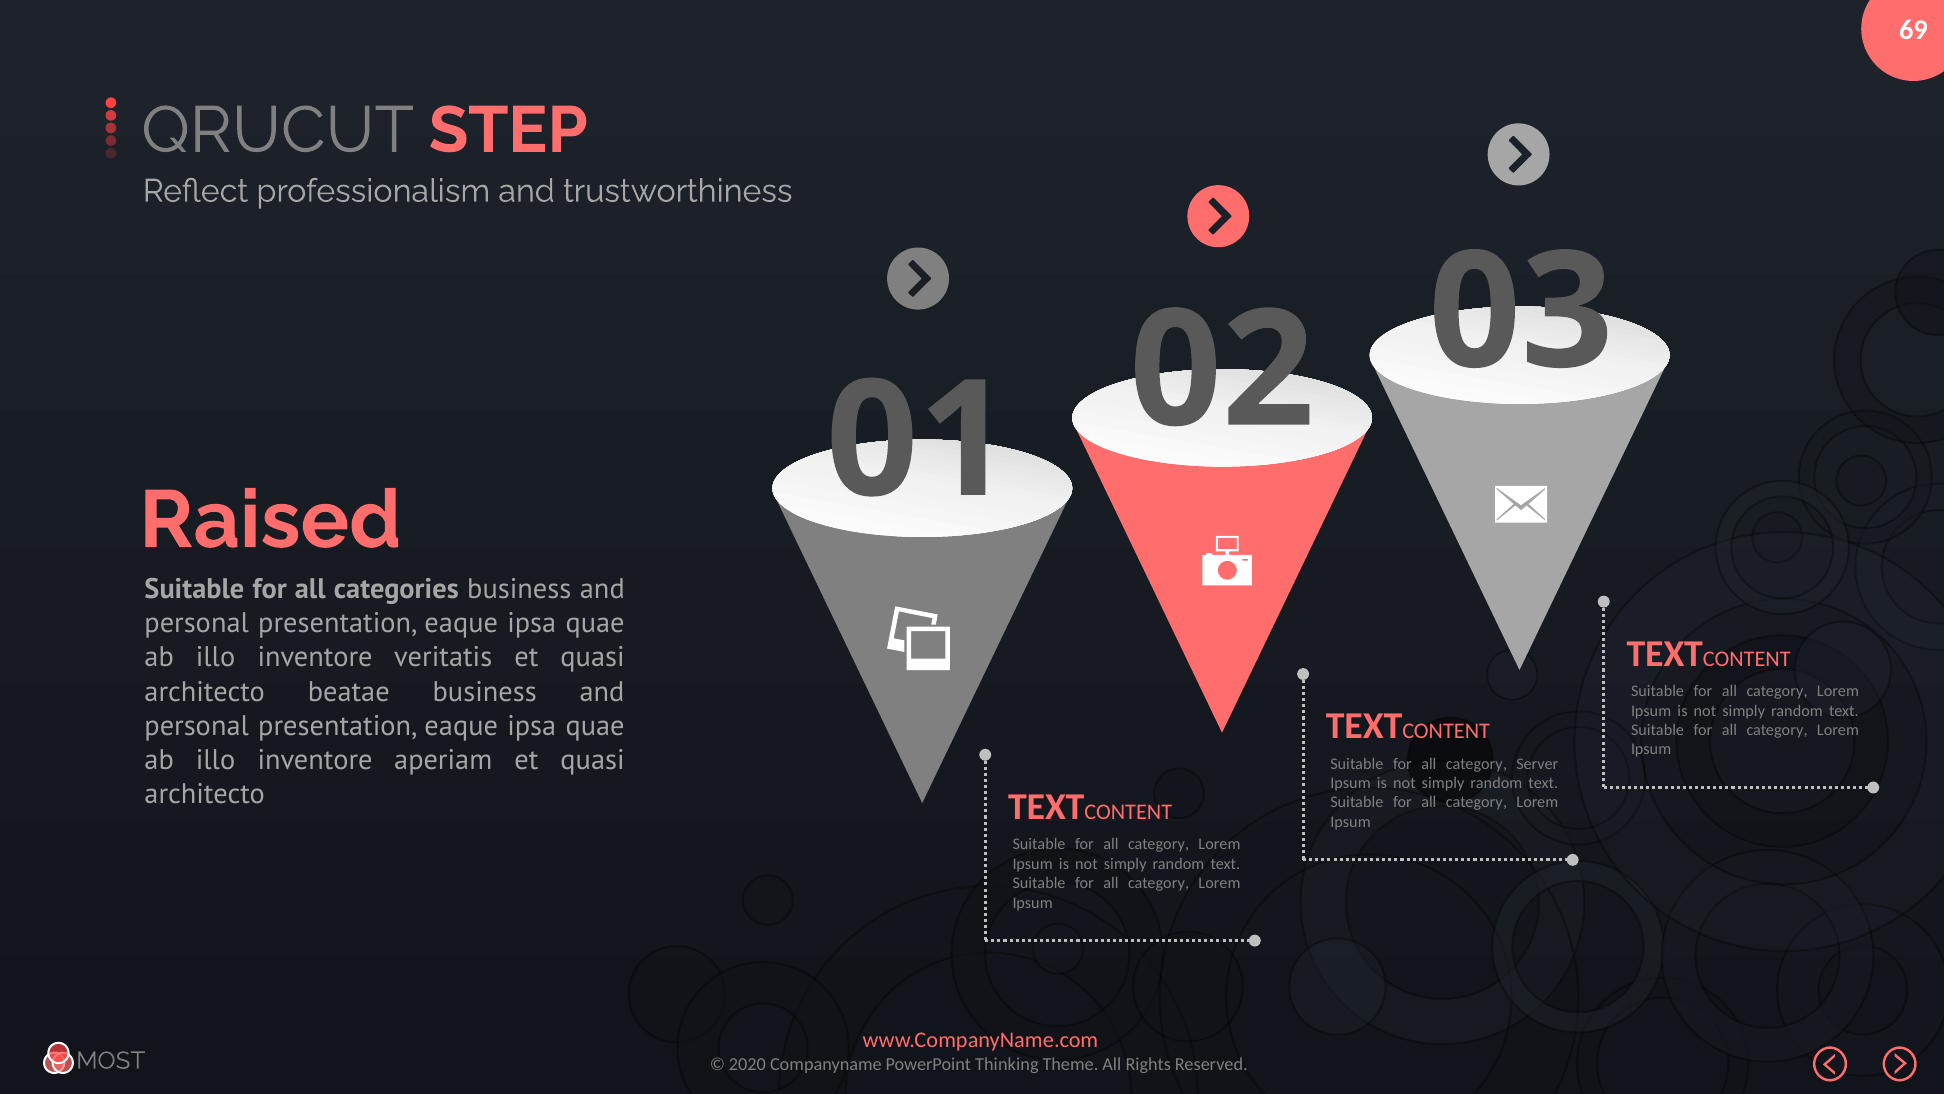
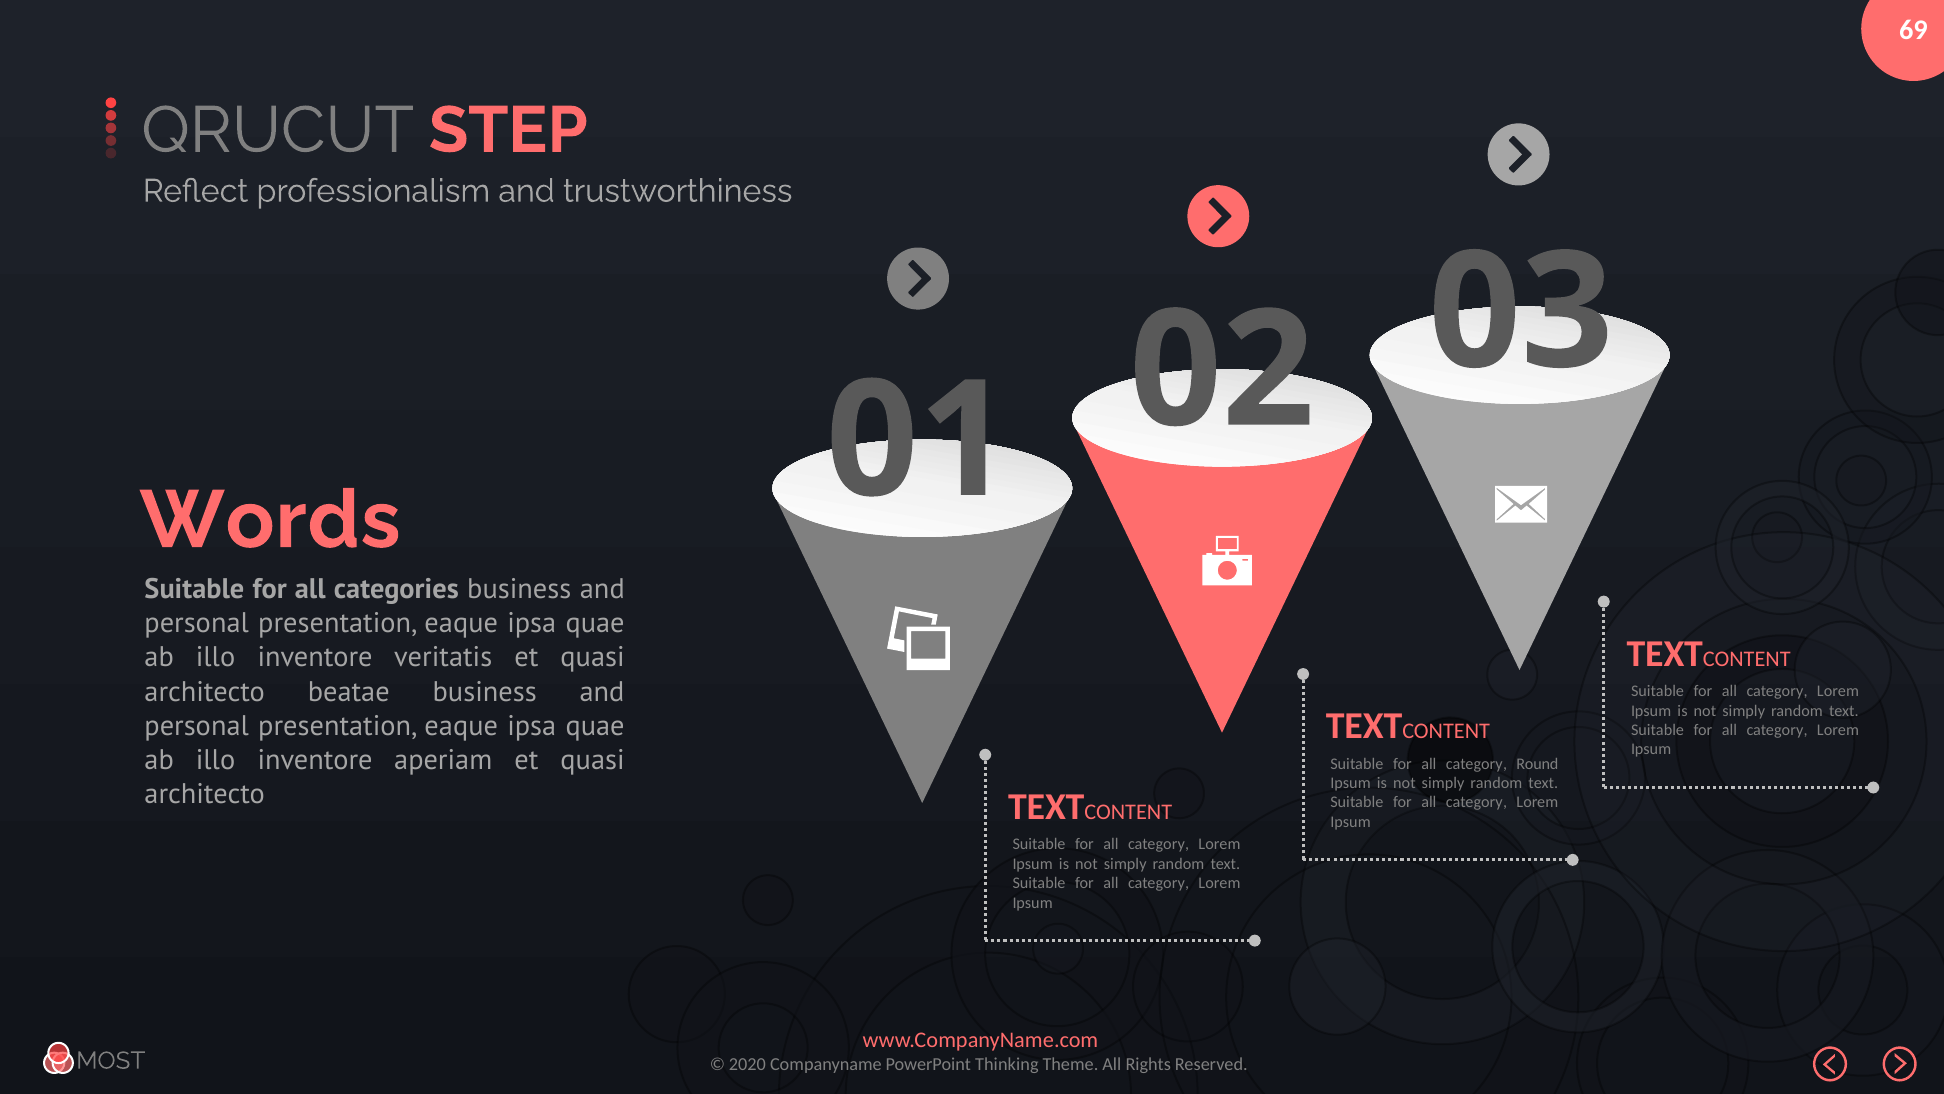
Raised: Raised -> Words (270, 520)
Server: Server -> Round (1537, 763)
